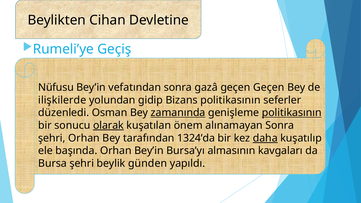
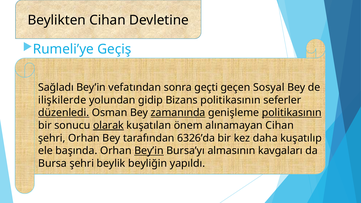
Nüfusu: Nüfusu -> Sağladı (56, 88)
gazâ: gazâ -> geçti (206, 88)
geçen Geçen: Geçen -> Sosyal (269, 88)
düzenledi underline: none -> present (64, 113)
alınamayan Sonra: Sonra -> Cihan (280, 125)
1324’da: 1324’da -> 6326’da (196, 138)
daha underline: present -> none (265, 138)
Bey’in underline: none -> present (149, 151)
günden: günden -> beyliğin (148, 163)
